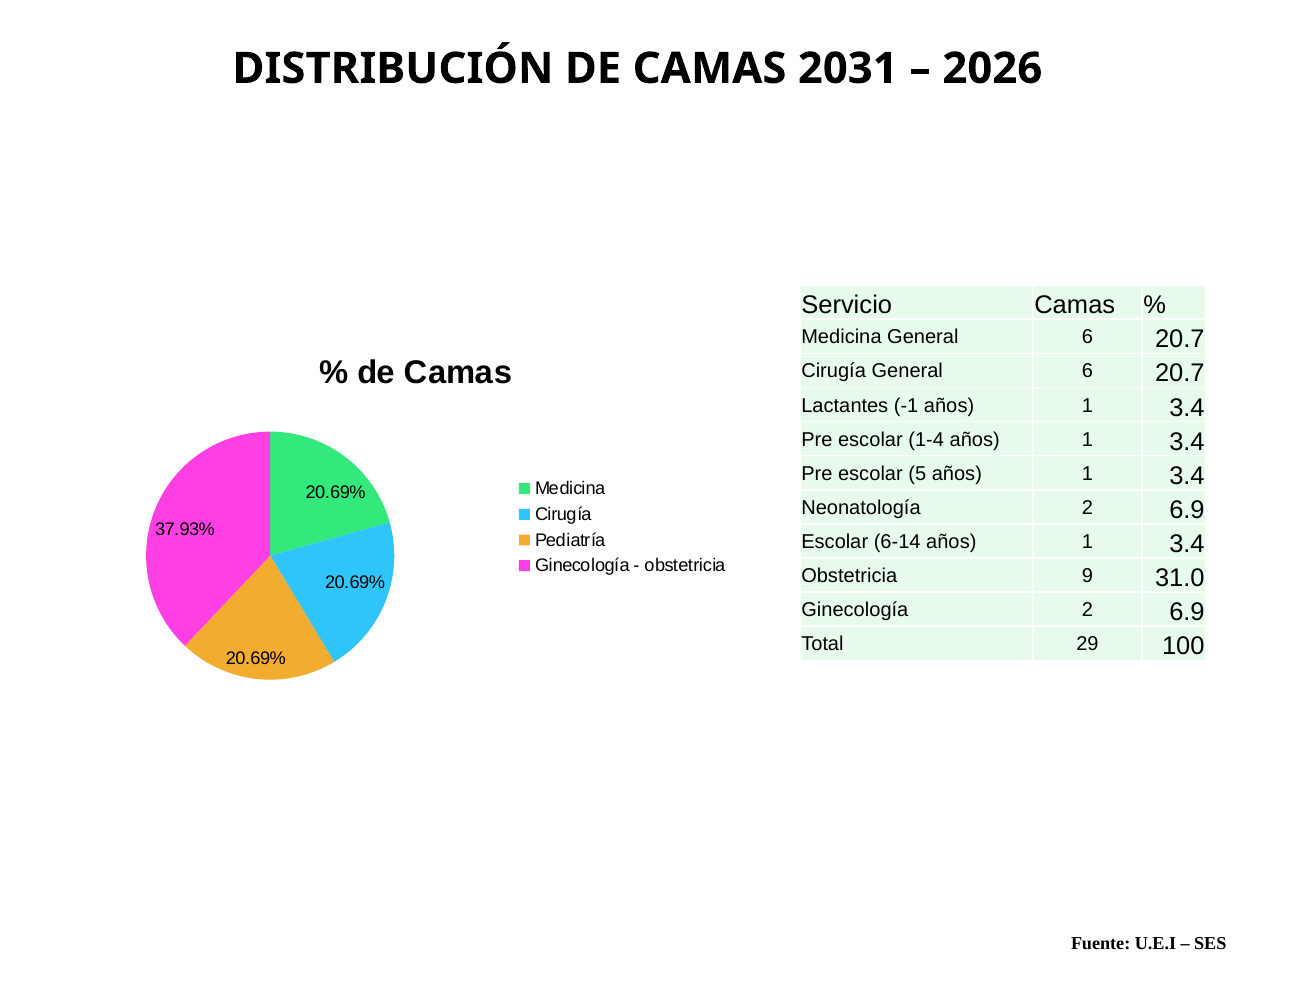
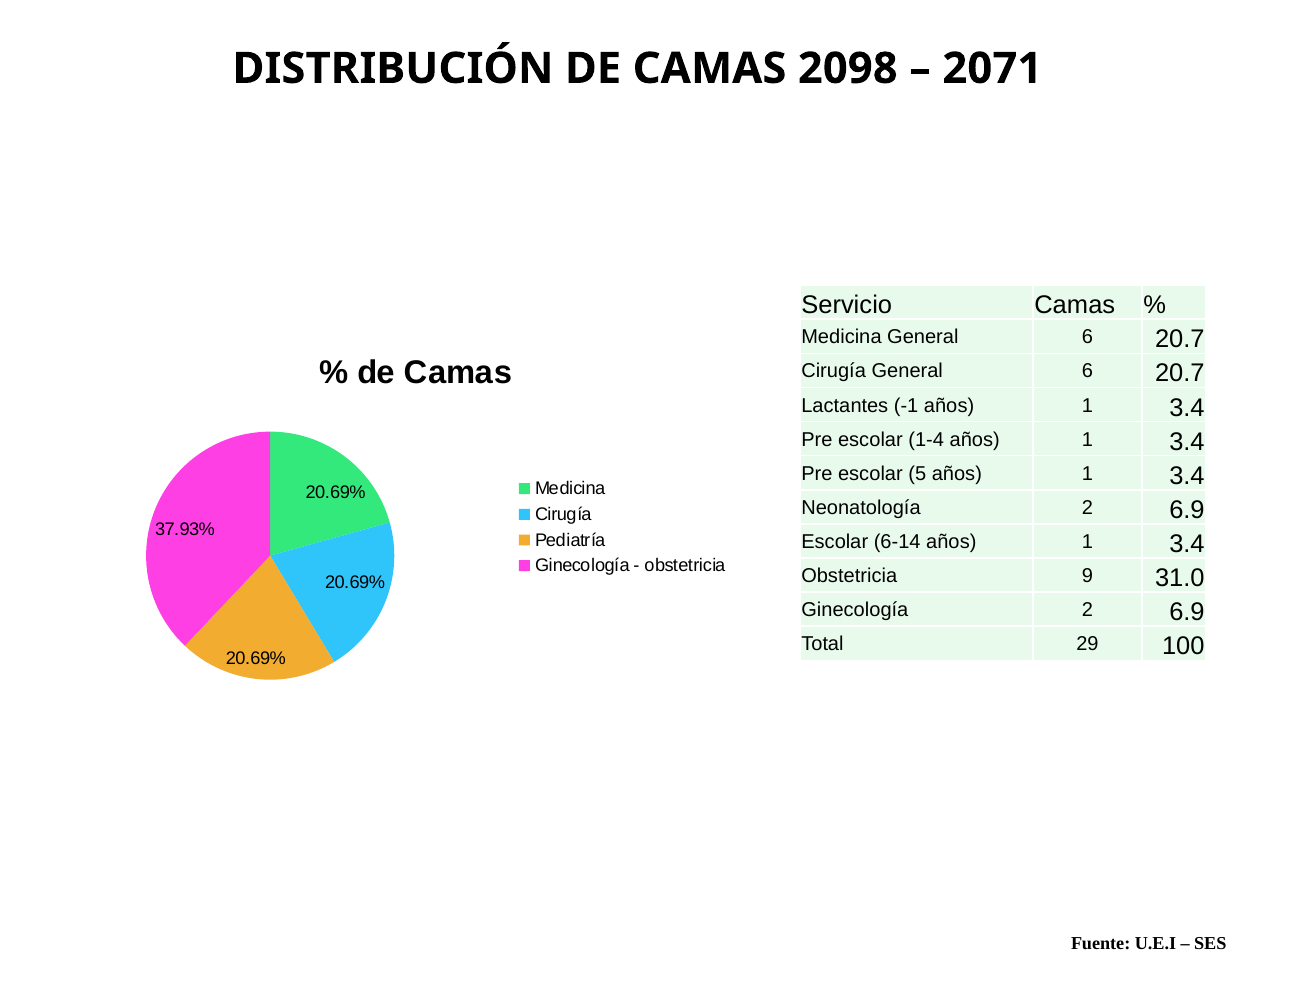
2031: 2031 -> 2098 (848, 69)
2026: 2026 -> 2071 (992, 69)
